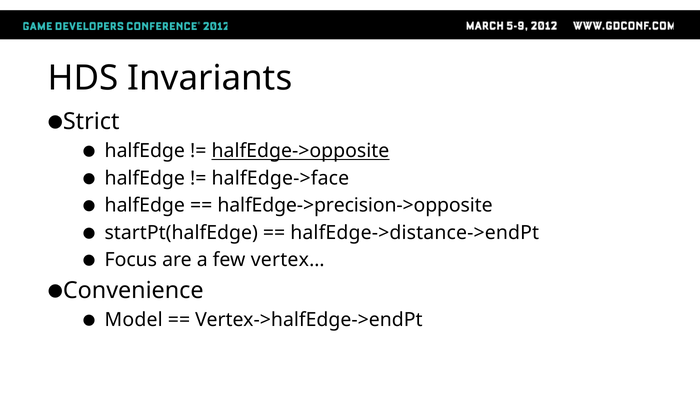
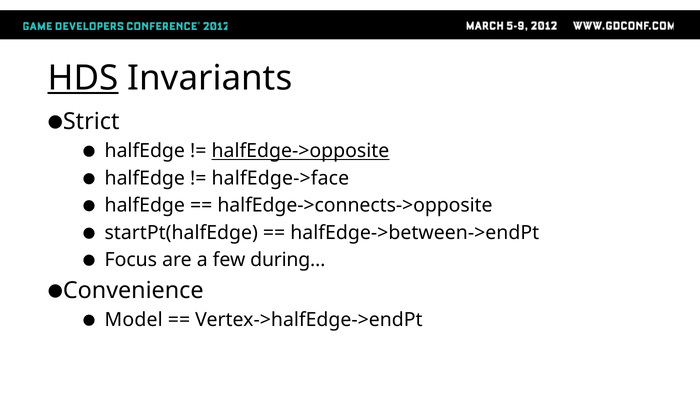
HDS underline: none -> present (83, 78)
halfEdge->precision->opposite: halfEdge->precision->opposite -> halfEdge->connects->opposite (355, 205)
halfEdge->distance->endPt: halfEdge->distance->endPt -> halfEdge->between->endPt (415, 233)
vertex…: vertex… -> during… (288, 260)
